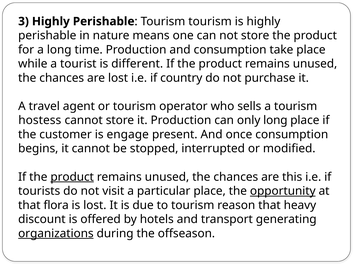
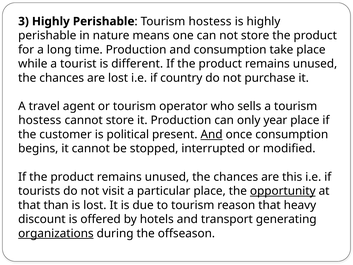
tourism: tourism -> hostess (210, 21)
only long: long -> year (275, 120)
engage: engage -> political (128, 134)
And underline: none -> present (212, 134)
product underline: present -> none (72, 177)
flora: flora -> than (56, 205)
